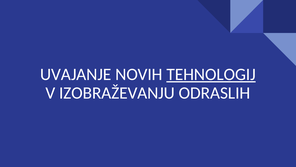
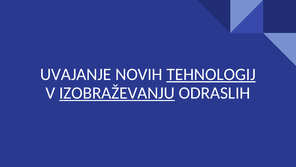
IZOBRAŽEVANJU underline: none -> present (117, 93)
